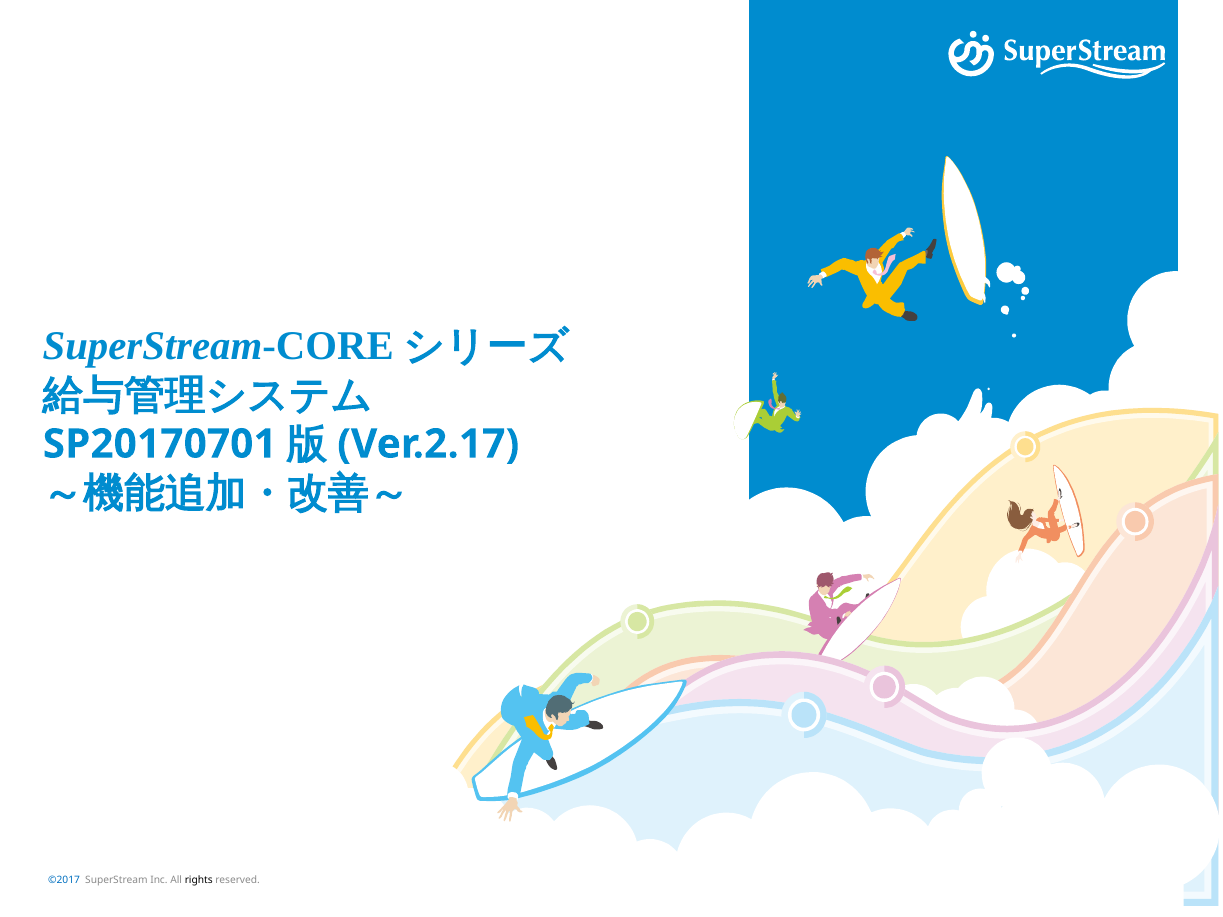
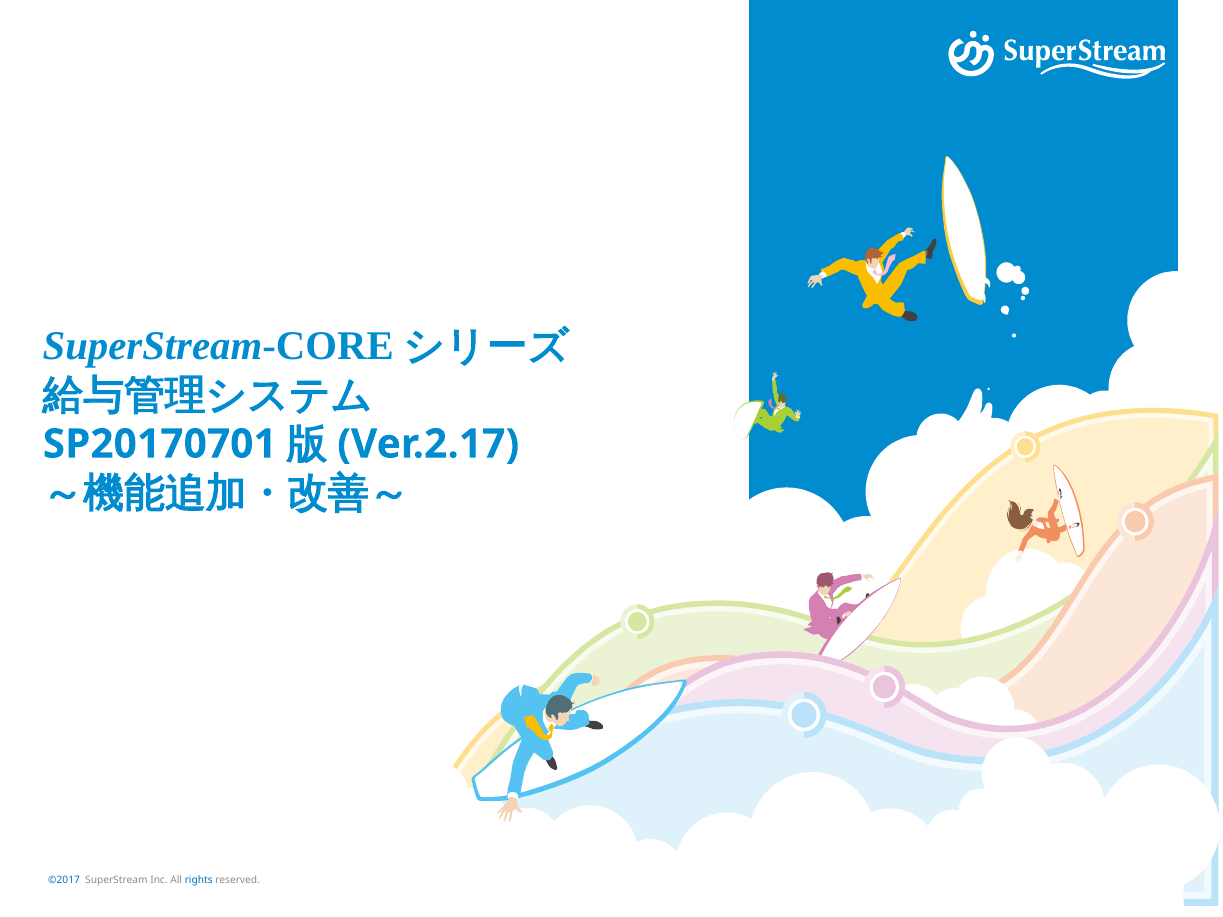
rights colour: black -> blue (199, 881)
